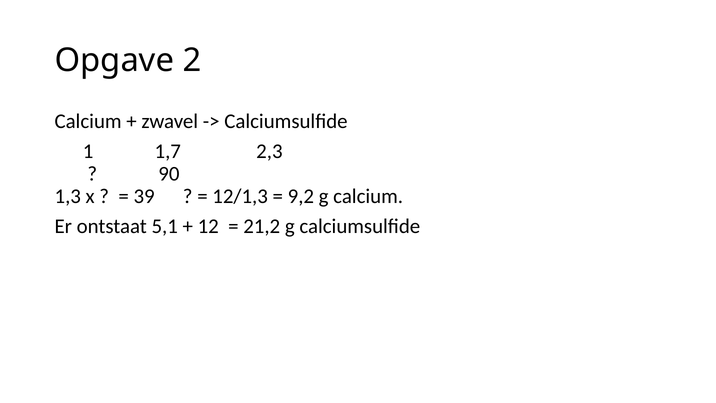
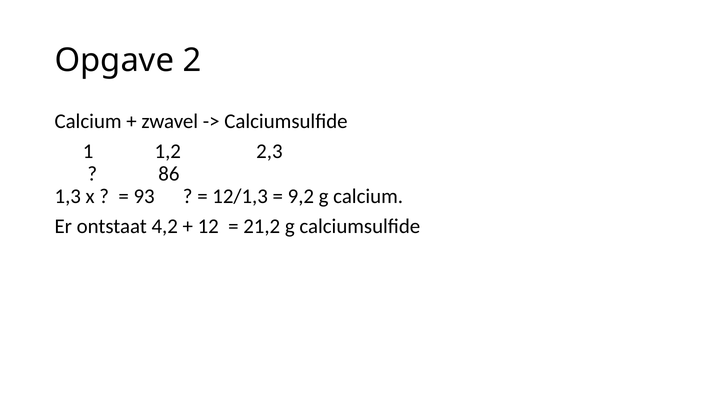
1,7: 1,7 -> 1,2 (168, 151)
90: 90 -> 86 (169, 174)
39: 39 -> 93 (144, 196)
5,1: 5,1 -> 4,2 (165, 226)
